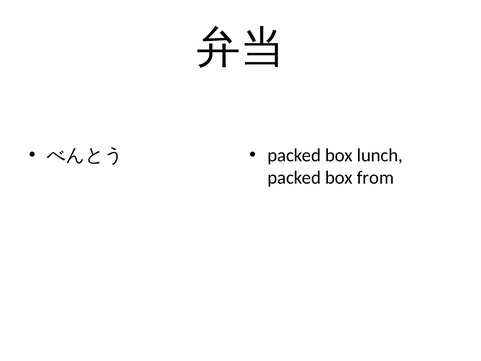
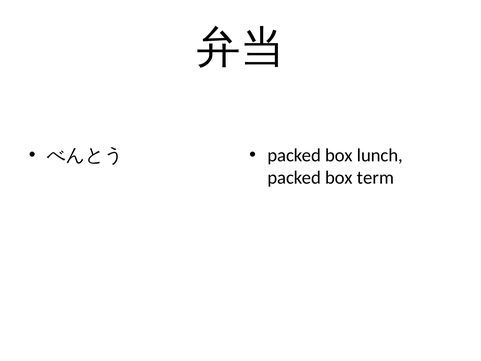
from: from -> term (375, 178)
